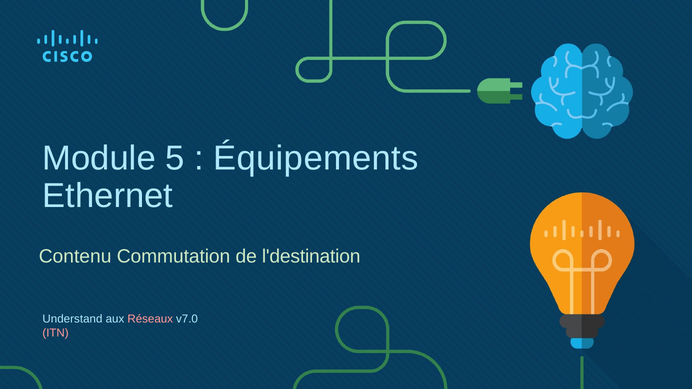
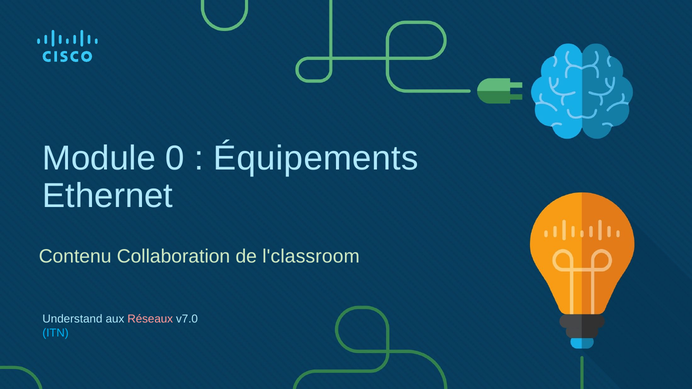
5: 5 -> 0 (175, 159)
Commutation: Commutation -> Collaboration (173, 257)
l'destination: l'destination -> l'classroom (311, 257)
ITN colour: pink -> light blue (56, 333)
